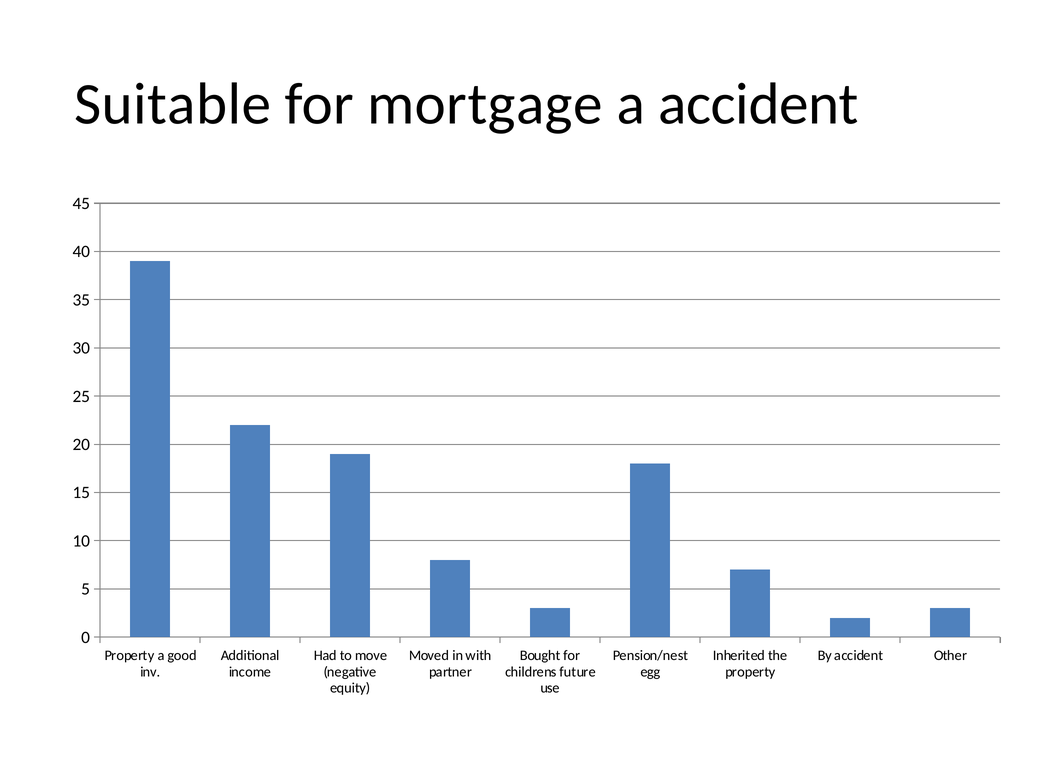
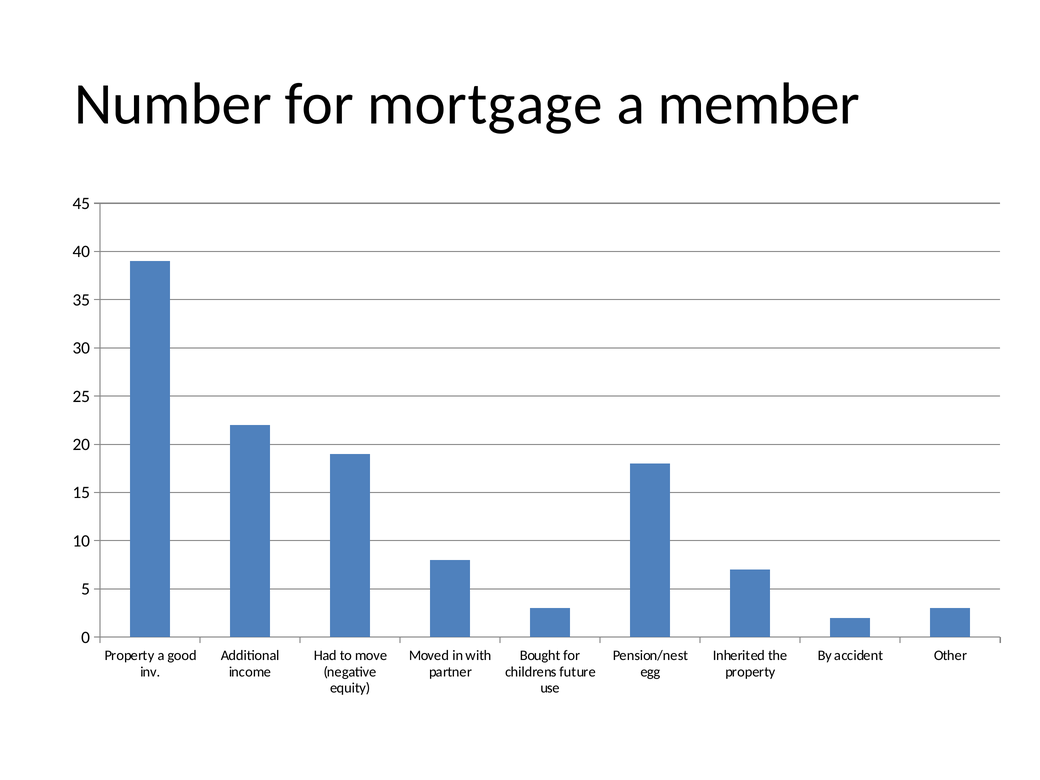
Suitable: Suitable -> Number (173, 104)
a accident: accident -> member (759, 104)
